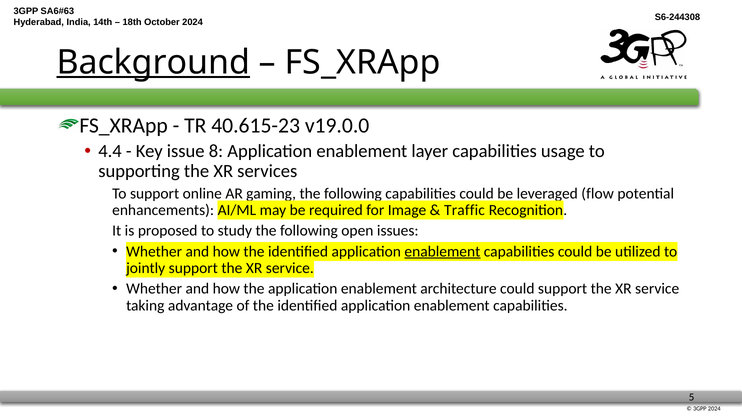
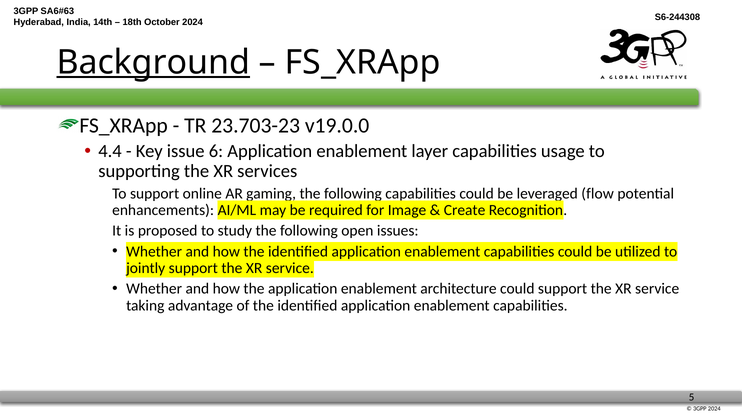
40.615-23: 40.615-23 -> 23.703-23 (256, 125)
8: 8 -> 6 (216, 151)
Traffic: Traffic -> Create (465, 210)
enablement underline: present -> none (442, 251)
